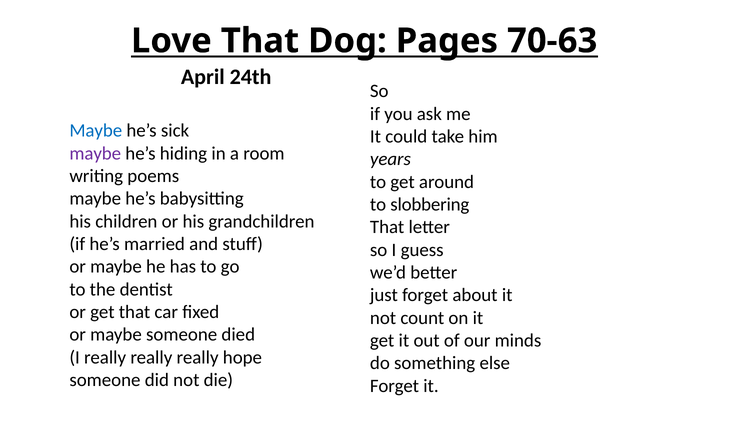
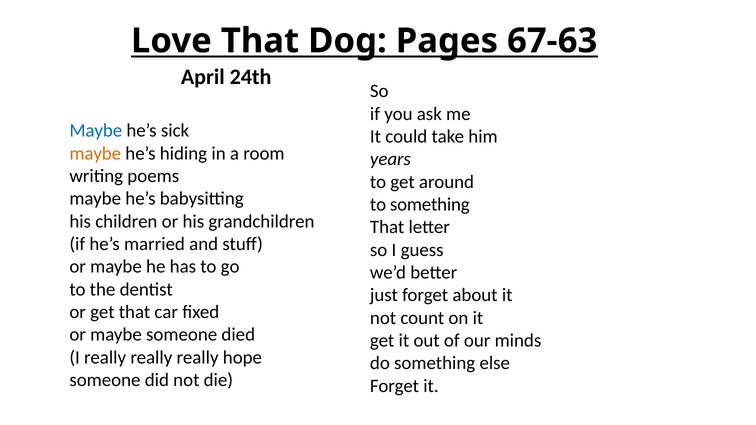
70-63: 70-63 -> 67-63 (552, 41)
maybe colour: purple -> orange (95, 154)
to slobbering: slobbering -> something (430, 205)
